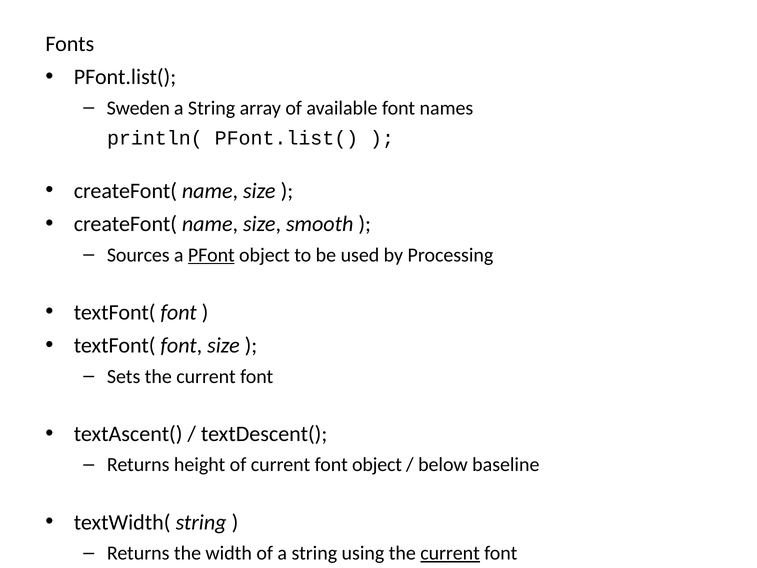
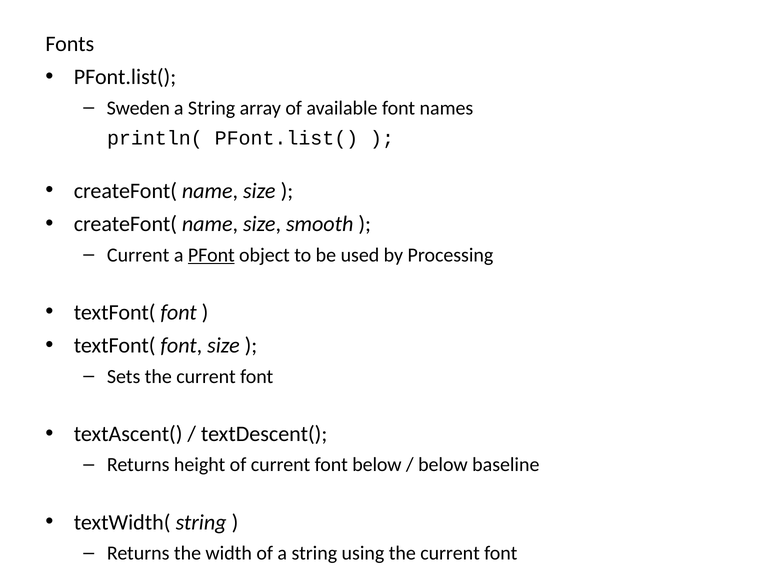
Sources: Sources -> Current (138, 255)
font object: object -> below (377, 465)
current underline: present -> none (450, 553)
